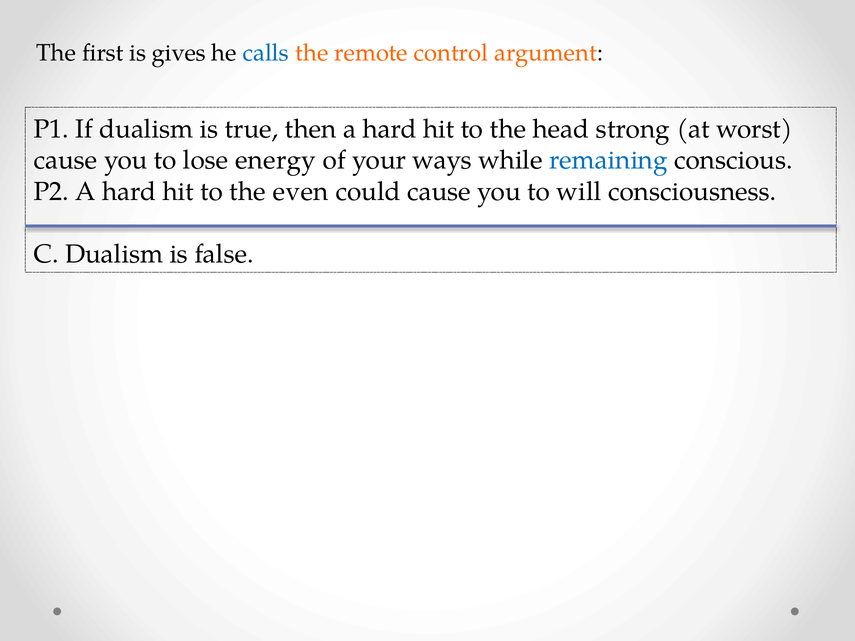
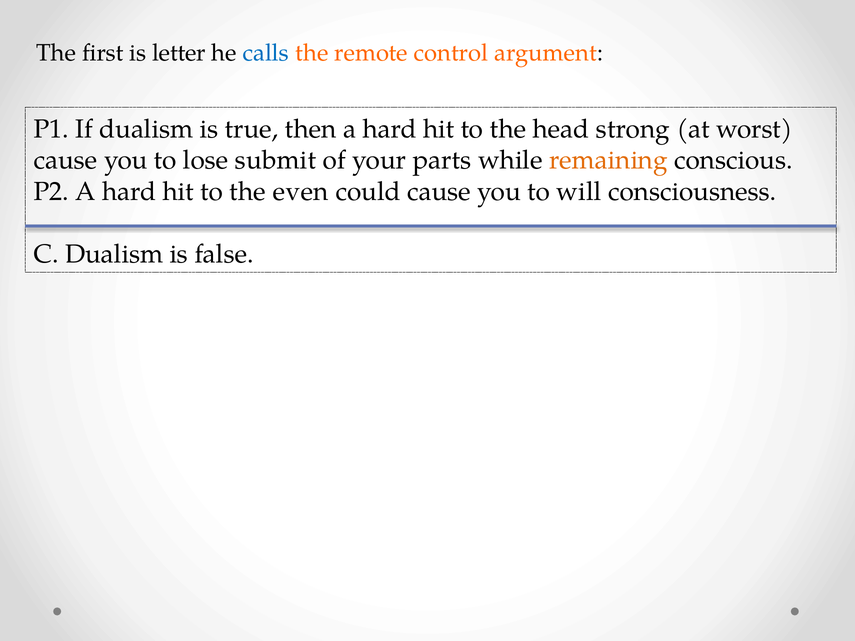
gives: gives -> letter (179, 53)
energy: energy -> submit (276, 160)
ways: ways -> parts (442, 160)
remaining colour: blue -> orange (608, 160)
